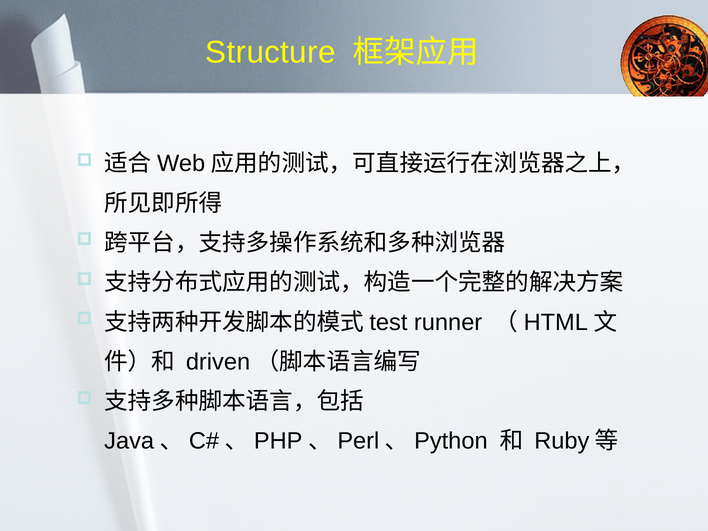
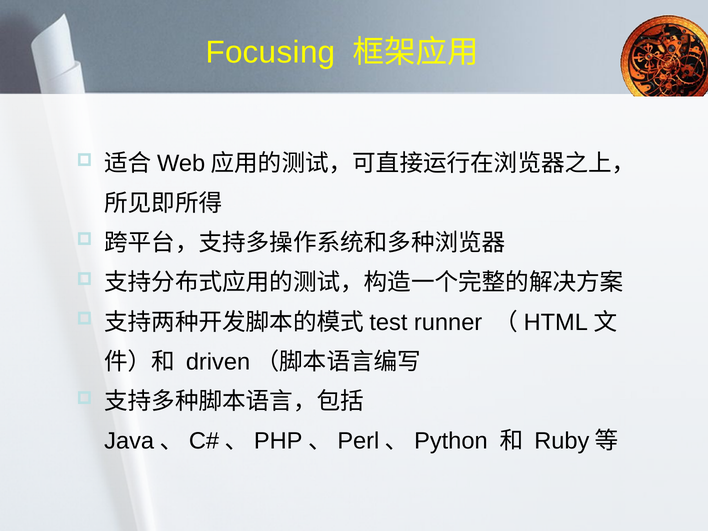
Structure: Structure -> Focusing (271, 52)
